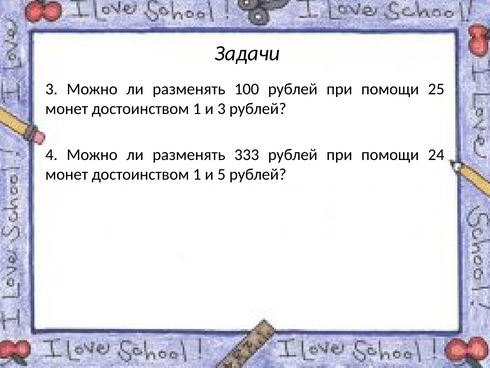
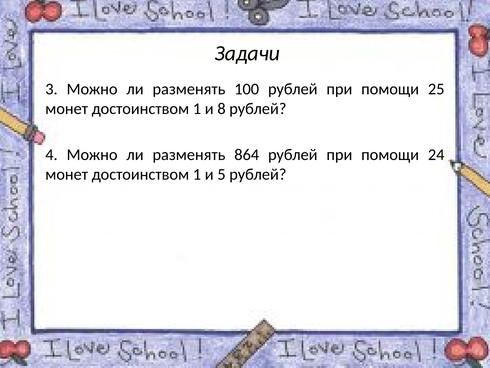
и 3: 3 -> 8 (221, 109)
333: 333 -> 864 (247, 155)
